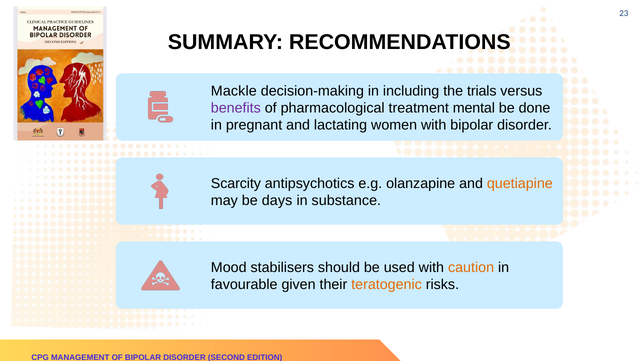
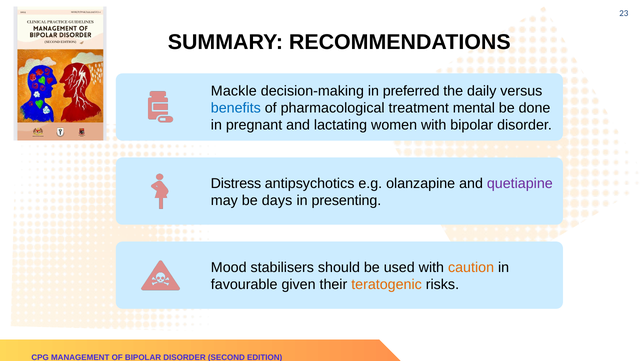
including: including -> preferred (411, 91)
trials: trials -> daily (482, 91)
benefits colour: purple -> blue (236, 108)
Scarcity: Scarcity -> Distress (236, 184)
quetiapine colour: orange -> purple (520, 184)
substance: substance -> presenting (346, 201)
